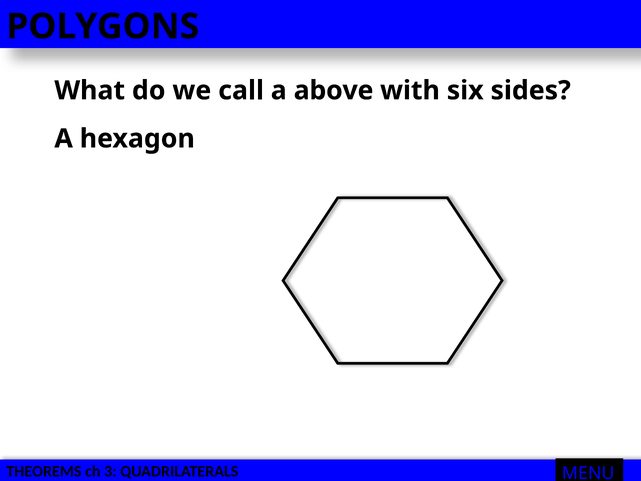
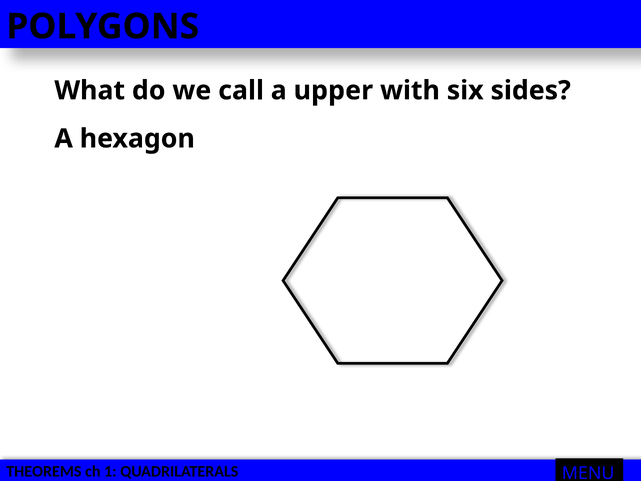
above: above -> upper (333, 90)
3: 3 -> 1 (110, 471)
